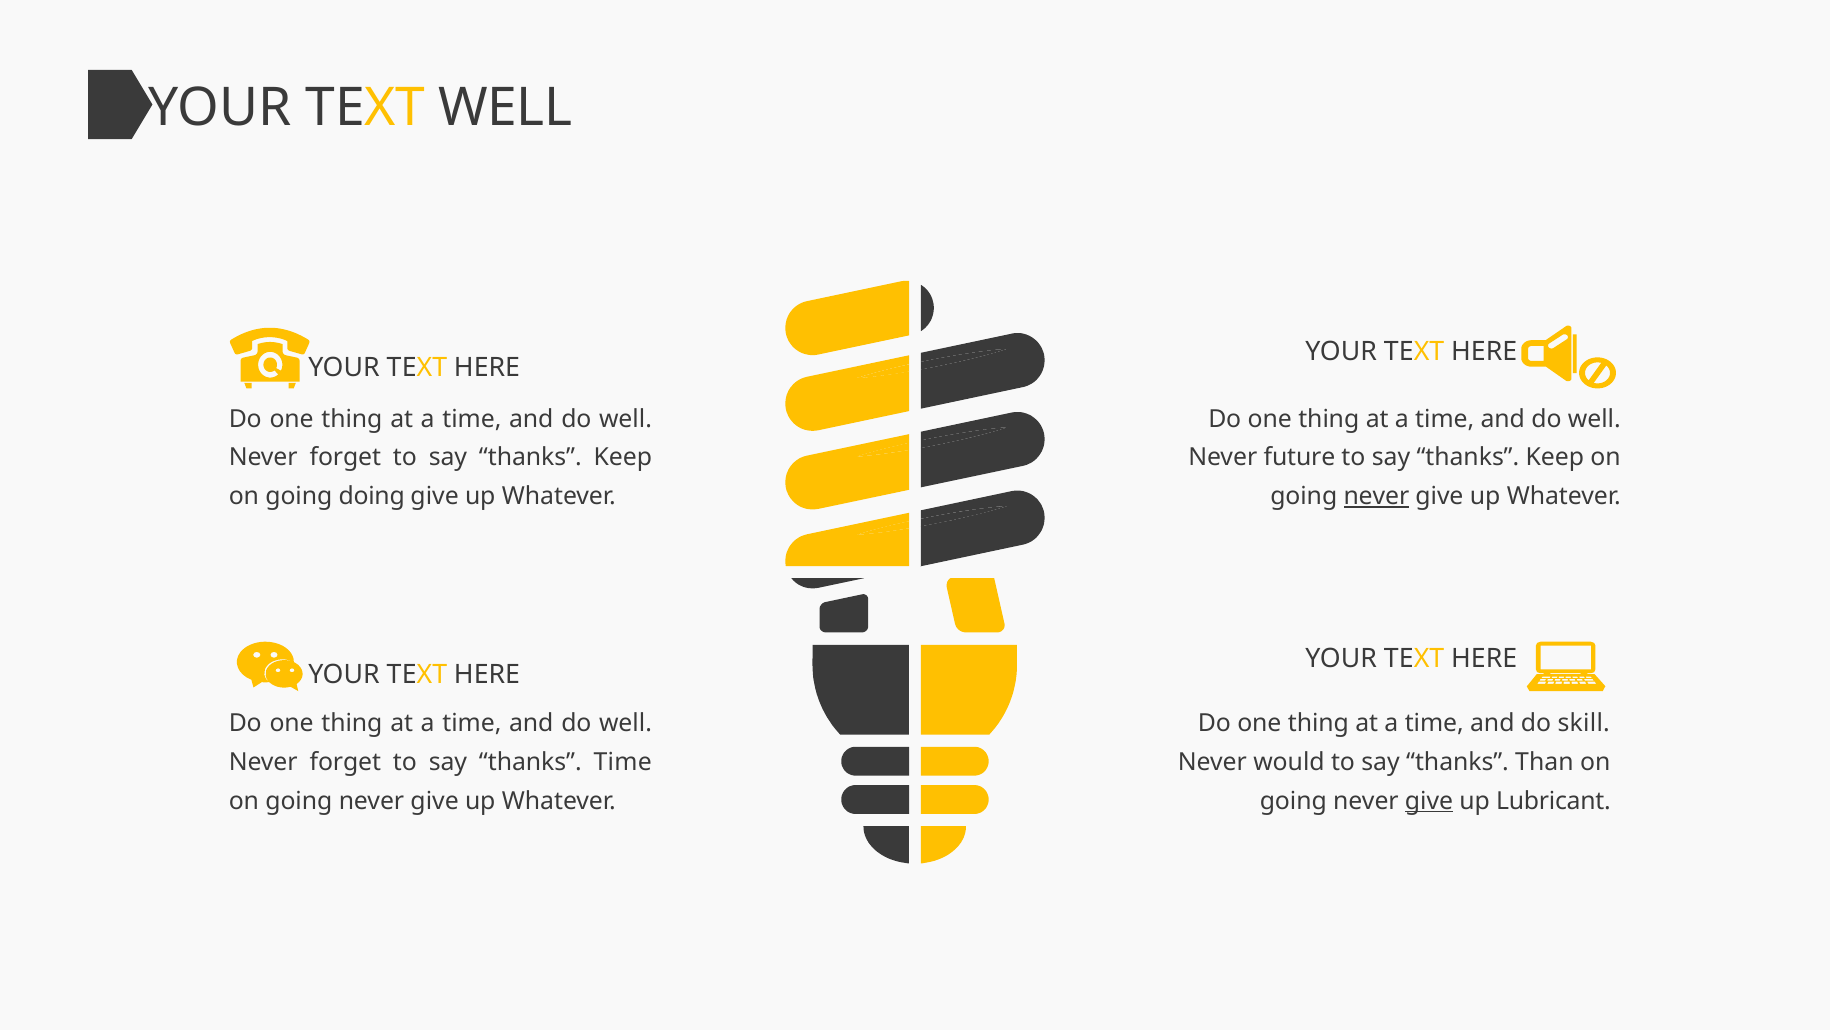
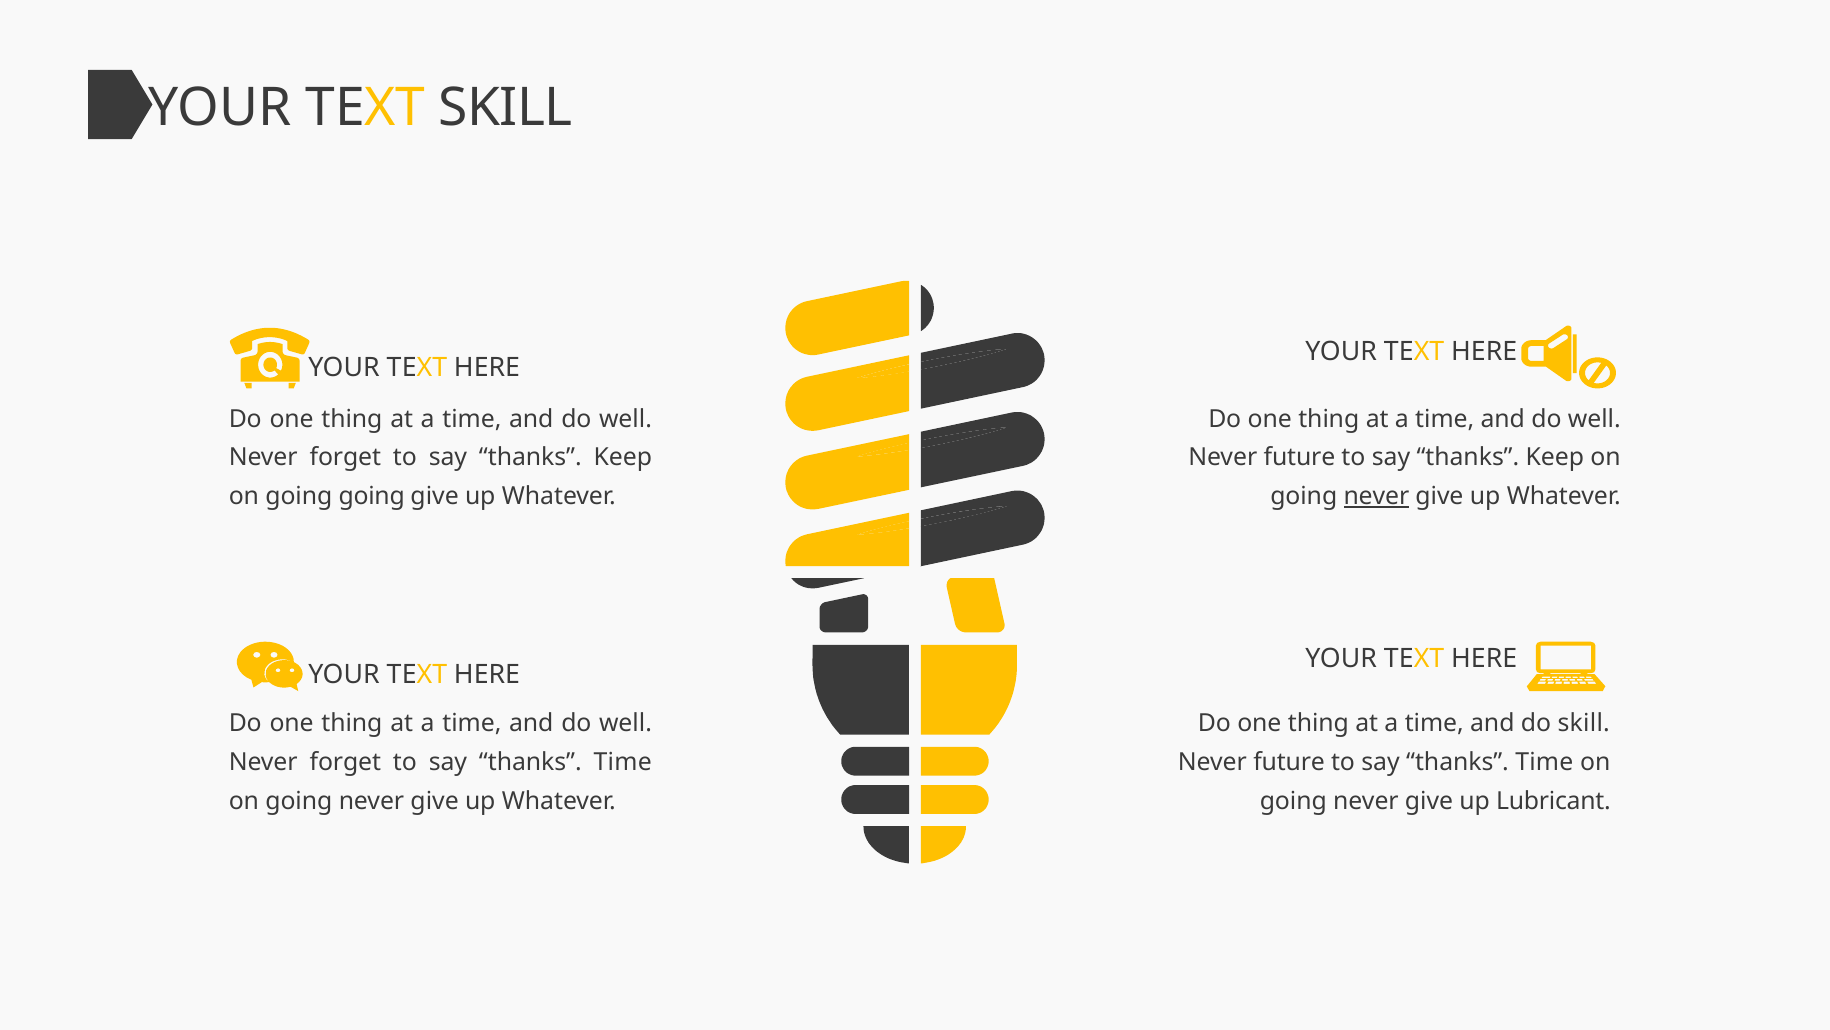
TEXT WELL: WELL -> SKILL (505, 108)
going doing: doing -> going (372, 496)
would: would -> future (1289, 762)
Than: Than -> Time (1544, 762)
give underline: present -> none (1429, 800)
